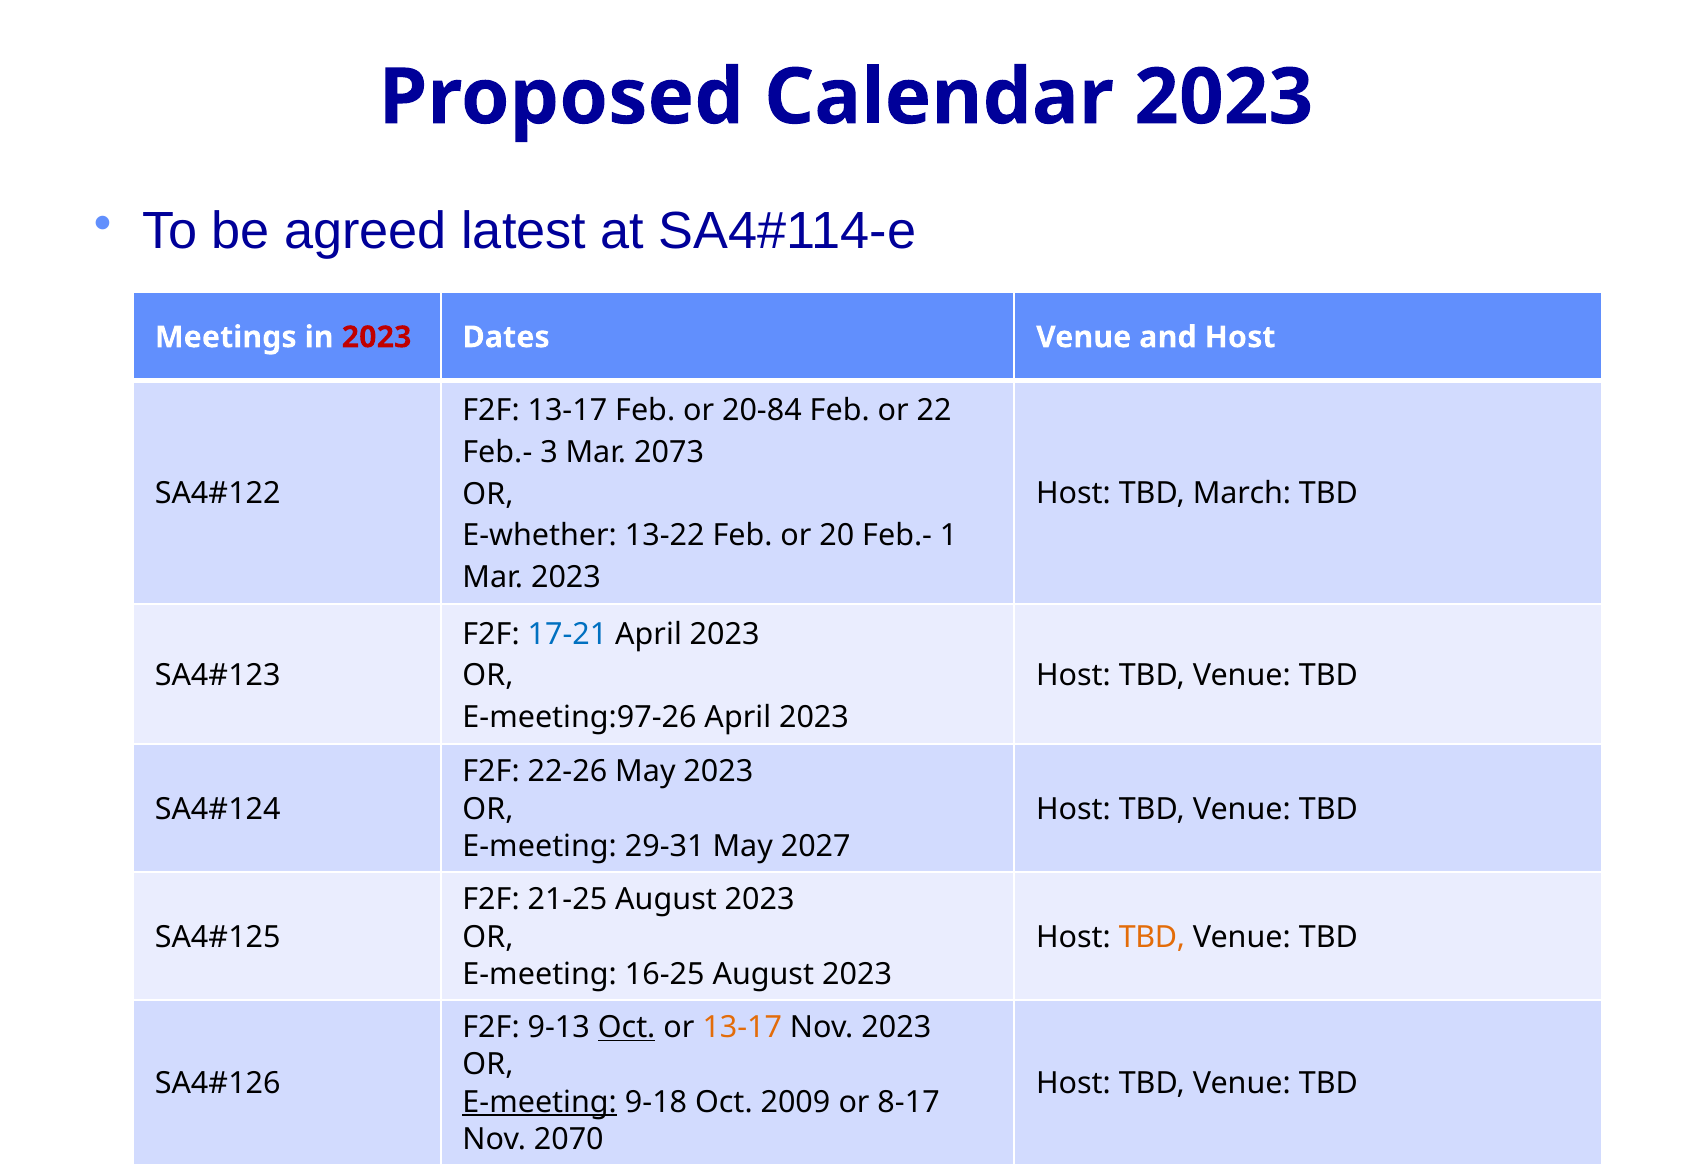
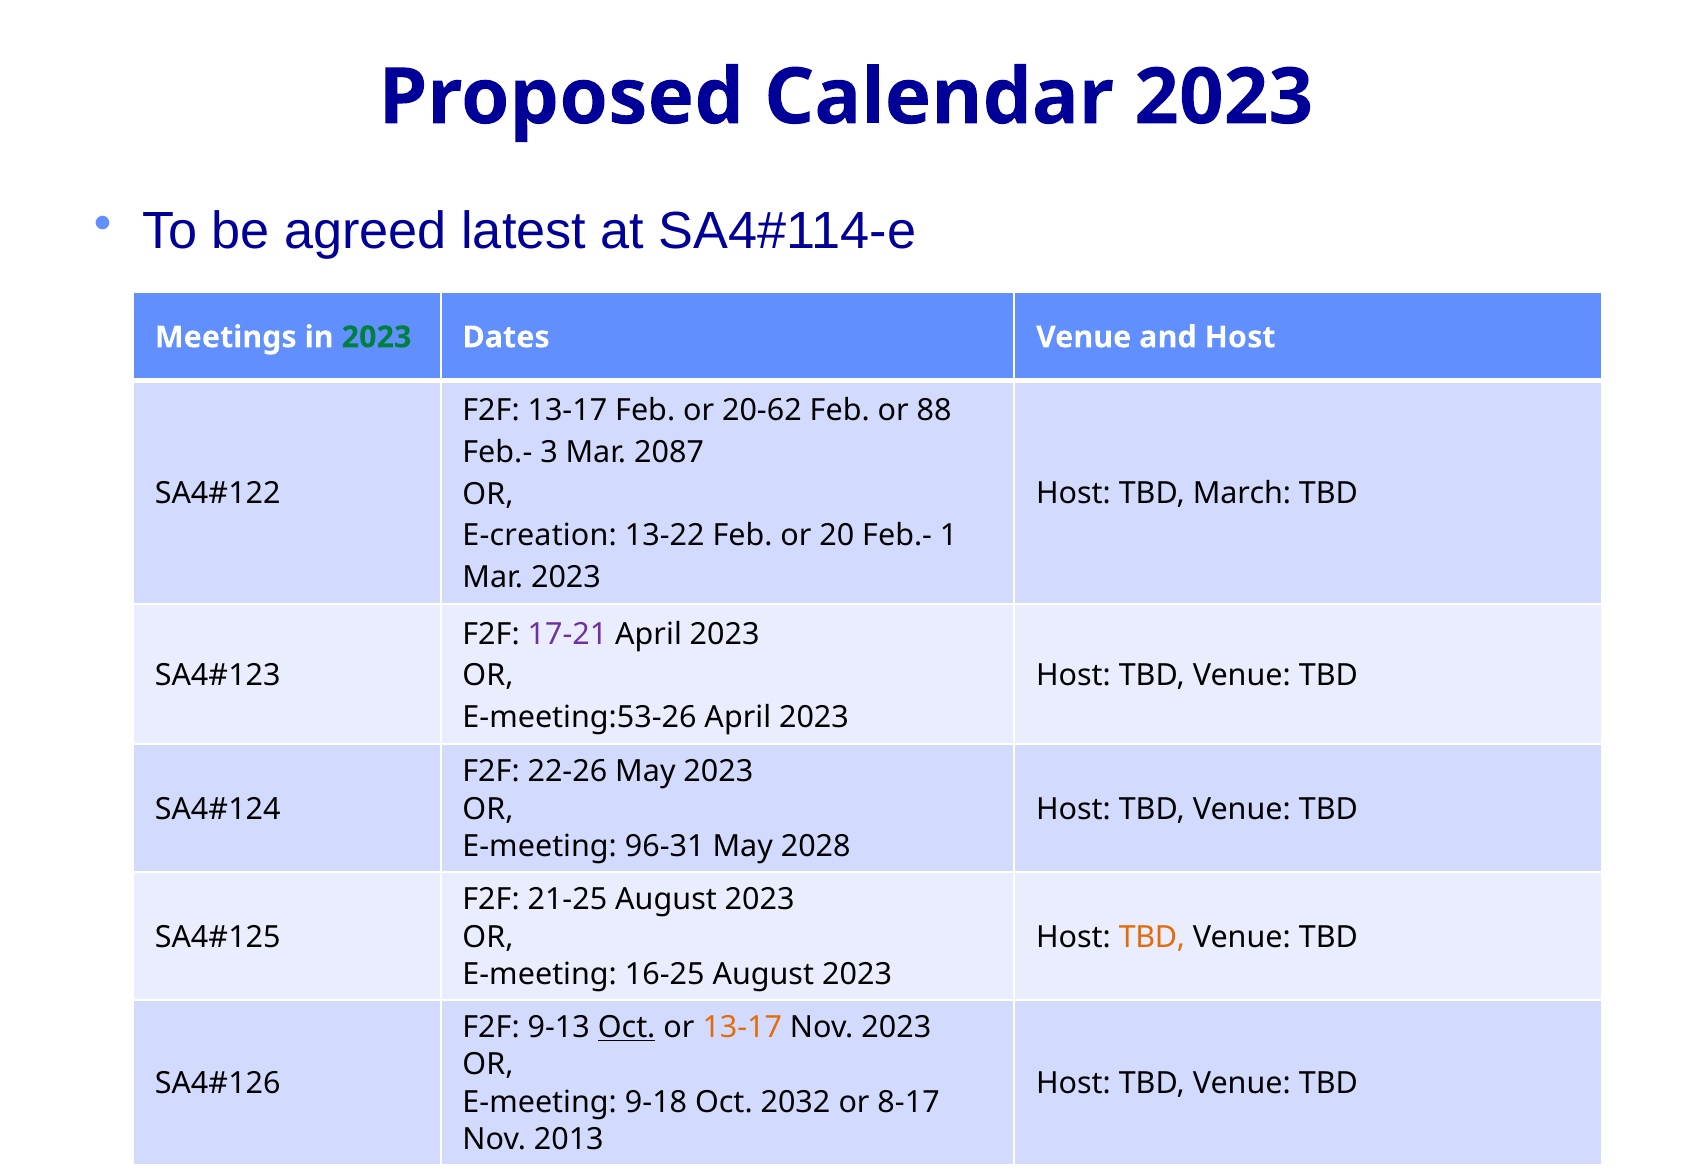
2023 colour: red -> green (377, 337)
20-84: 20-84 -> 20-62 (762, 411)
22: 22 -> 88 (934, 411)
2073: 2073 -> 2087 (669, 452)
E-whether: E-whether -> E-creation (540, 535)
17-21 colour: blue -> purple (567, 634)
E-meeting:97-26: E-meeting:97-26 -> E-meeting:53-26 (580, 717)
29-31: 29-31 -> 96-31 (665, 846)
2027: 2027 -> 2028 (816, 846)
E-meeting underline: present -> none (540, 1102)
2009: 2009 -> 2032 (795, 1102)
2070: 2070 -> 2013 (569, 1139)
